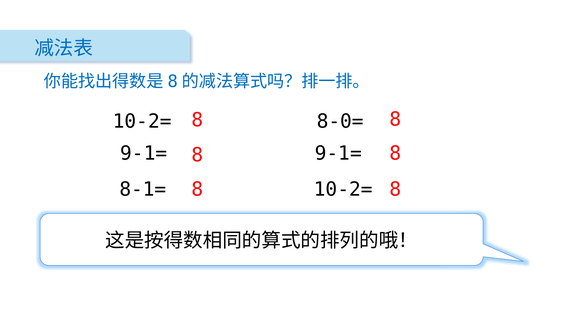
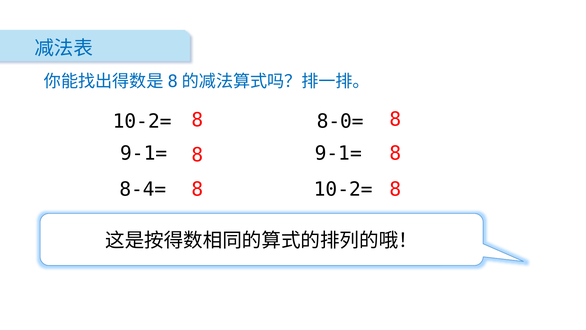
8-1=: 8-1= -> 8-4= (143, 189)
